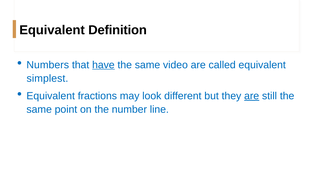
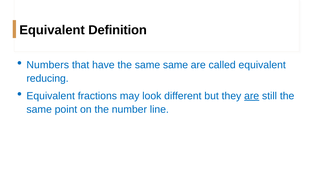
have underline: present -> none (103, 65)
same video: video -> same (176, 65)
simplest: simplest -> reducing (48, 79)
